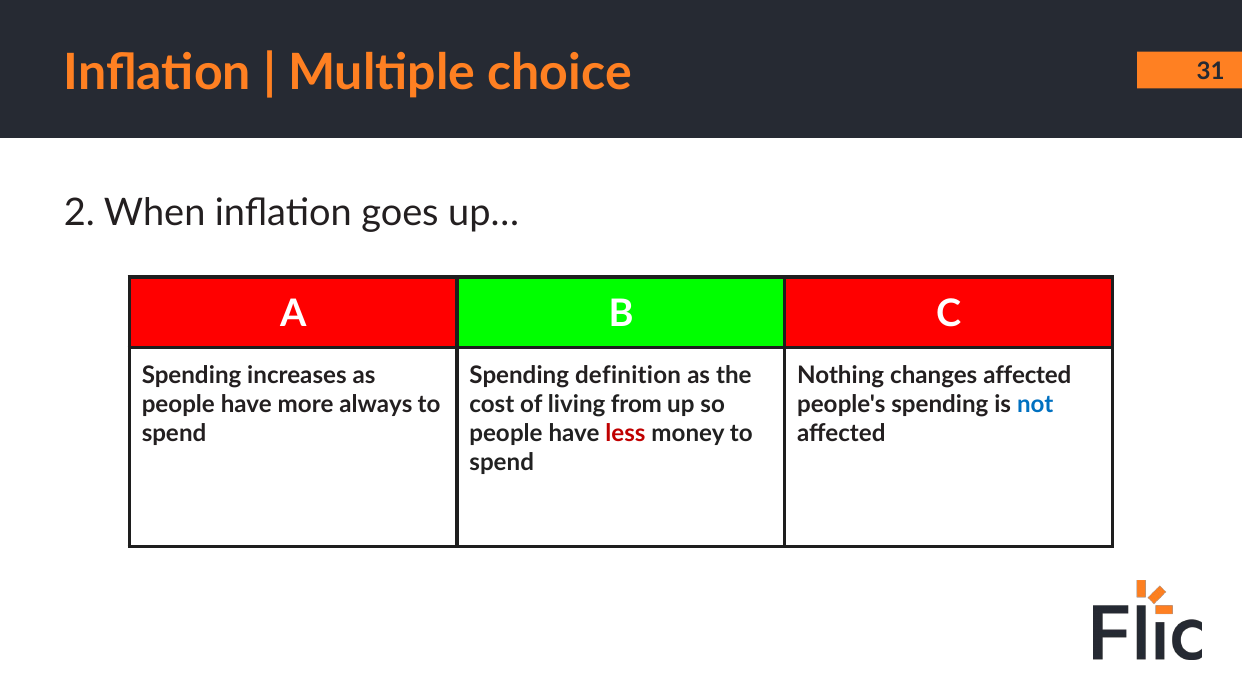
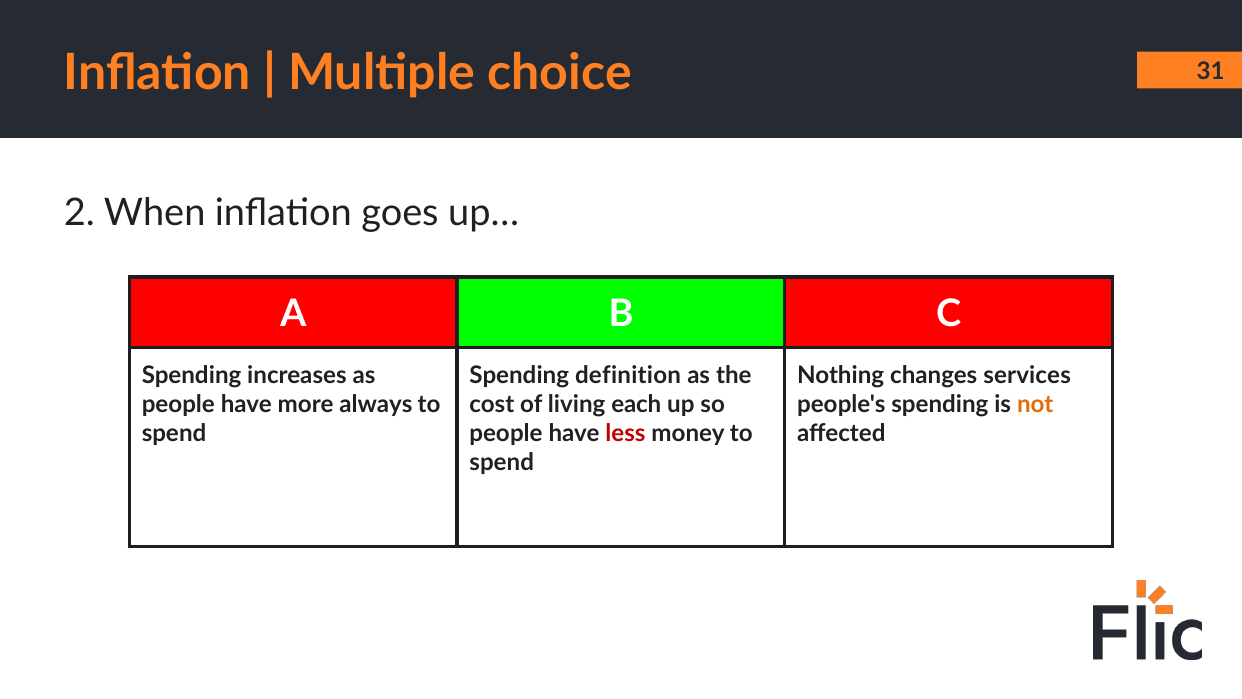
changes affected: affected -> services (1027, 375)
from: from -> each (636, 404)
not colour: blue -> orange (1035, 404)
